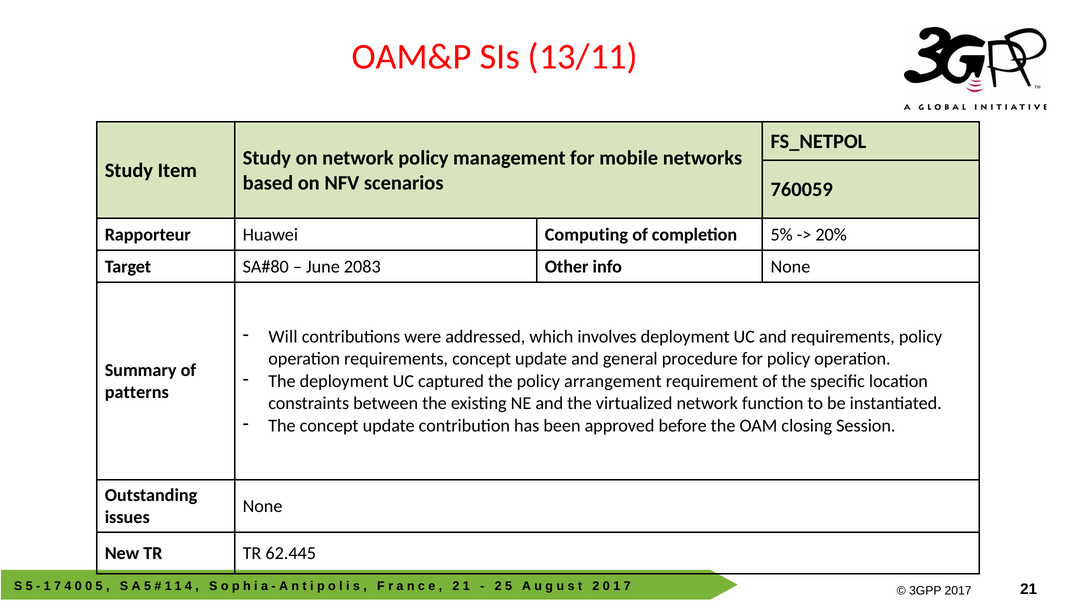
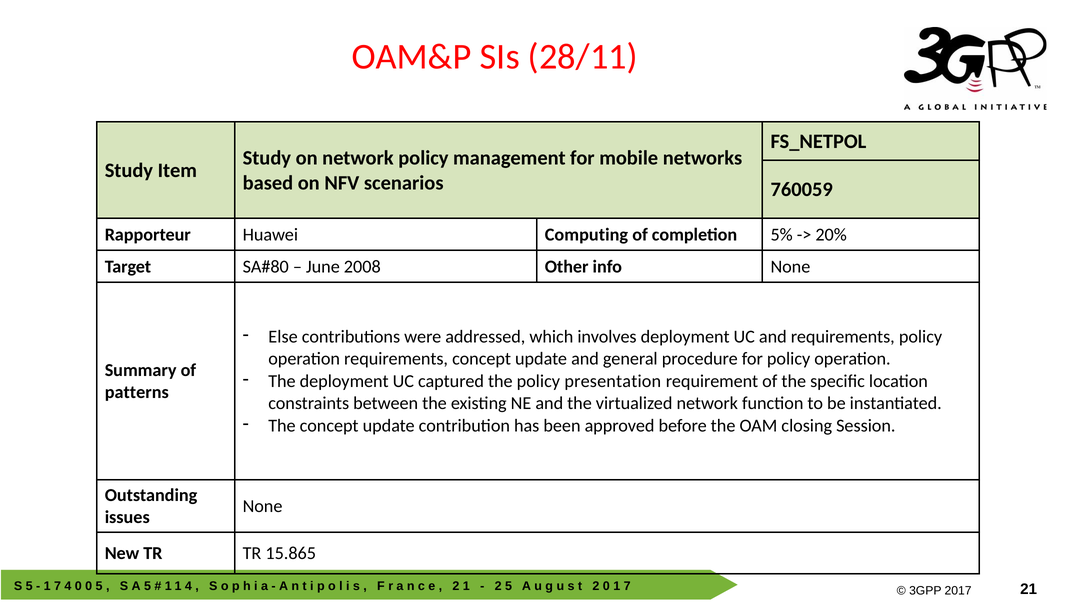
13/11: 13/11 -> 28/11 (583, 57)
2083: 2083 -> 2008 (362, 267)
Will: Will -> Else (283, 337)
arrangement: arrangement -> presentation (613, 381)
62.445: 62.445 -> 15.865 (291, 554)
